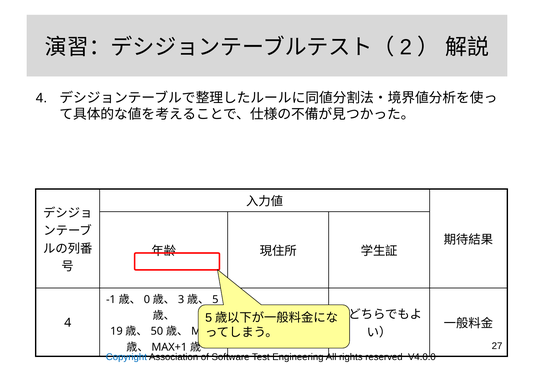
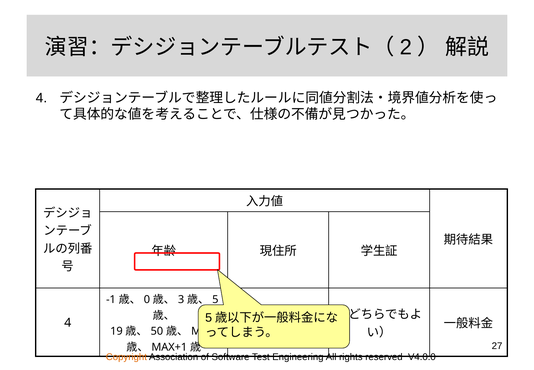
Copyright colour: blue -> orange (126, 357)
